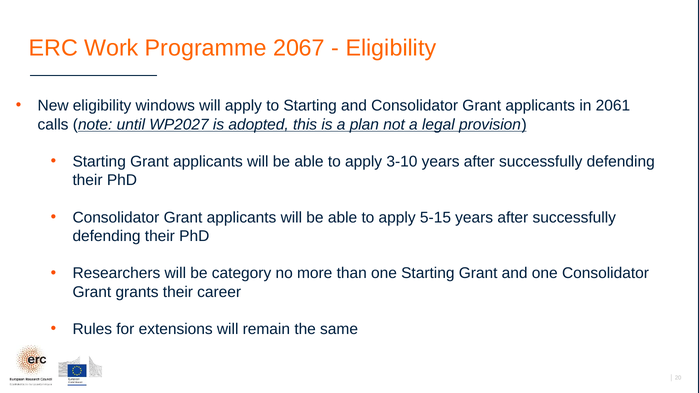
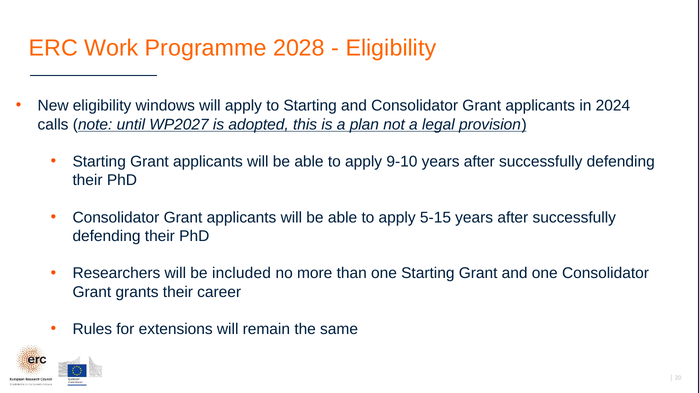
2067: 2067 -> 2028 (299, 48)
2061: 2061 -> 2024 (613, 106)
3-10: 3-10 -> 9-10 (402, 162)
category: category -> included (241, 274)
